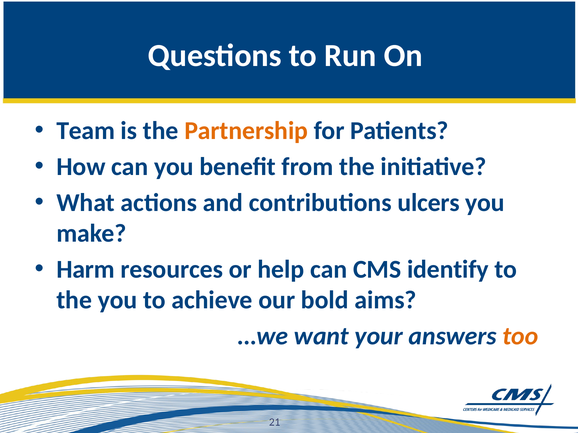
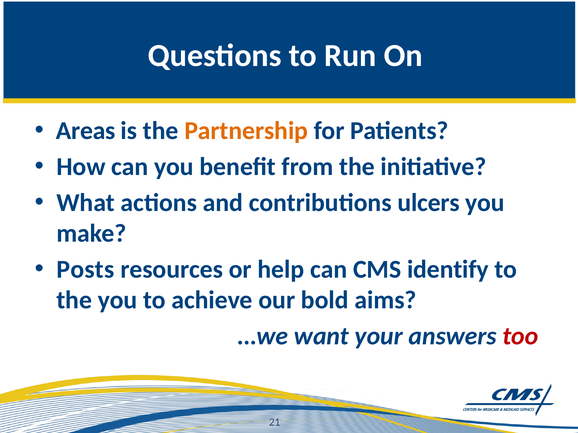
Team: Team -> Areas (86, 131)
Harm: Harm -> Posts (85, 270)
too colour: orange -> red (520, 336)
